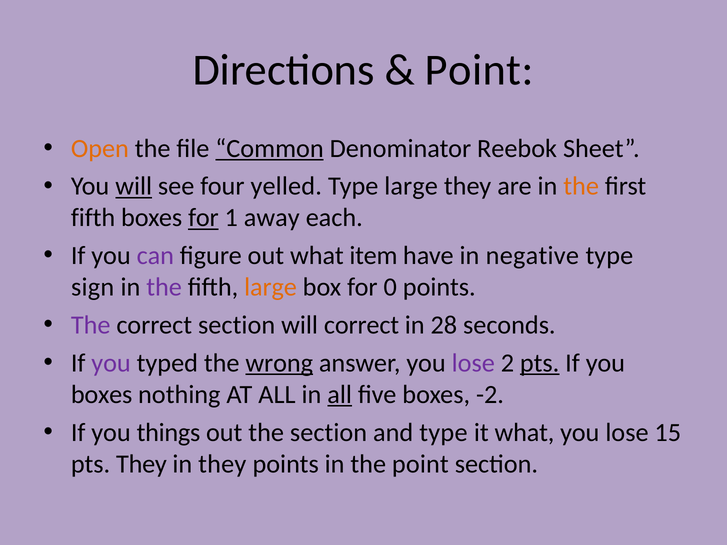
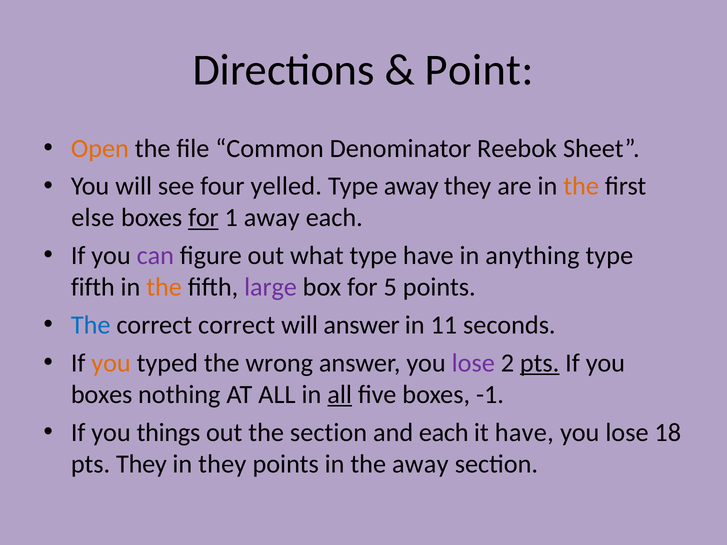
Common underline: present -> none (270, 148)
will underline: present -> none (134, 186)
Type large: large -> away (411, 186)
fifth: fifth -> else (93, 218)
what item: item -> type (373, 256)
negative: negative -> anything (532, 256)
sign: sign -> fifth (93, 287)
the colour: purple -> orange (164, 287)
large colour: orange -> purple (271, 287)
0: 0 -> 5 (390, 287)
The colour: purple -> blue (91, 325)
correct section: section -> correct (237, 325)
will correct: correct -> answer (362, 325)
28: 28 -> 11 (444, 325)
you colour: purple -> orange (111, 363)
wrong underline: present -> none (279, 363)
-2: -2 -> -1 (490, 395)
and type: type -> each (444, 433)
it what: what -> have (524, 433)
15: 15 -> 18 (668, 433)
the point: point -> away (420, 464)
